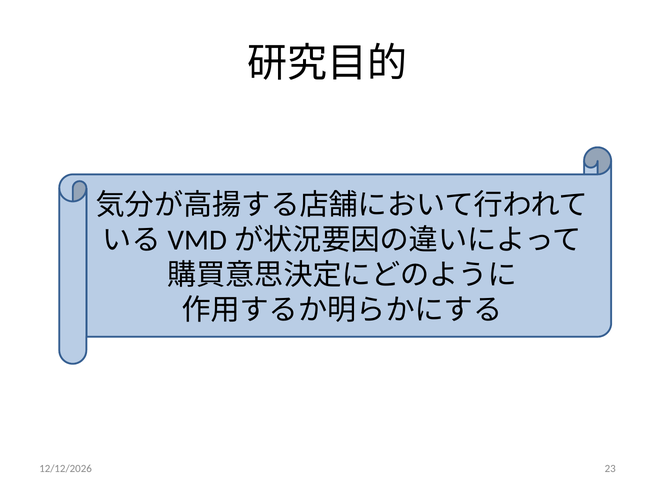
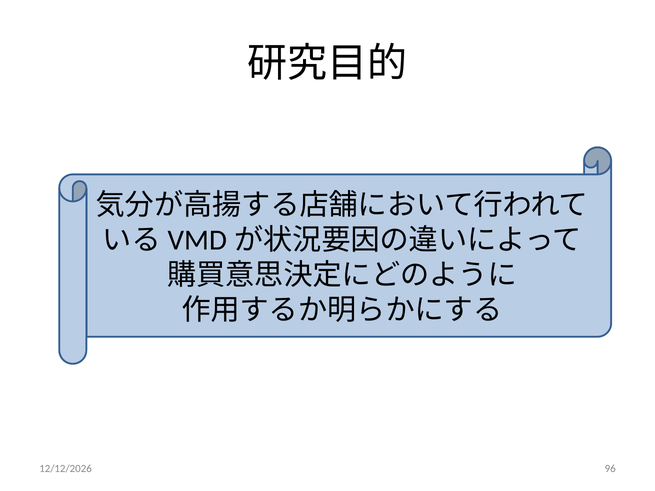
23: 23 -> 96 (610, 469)
